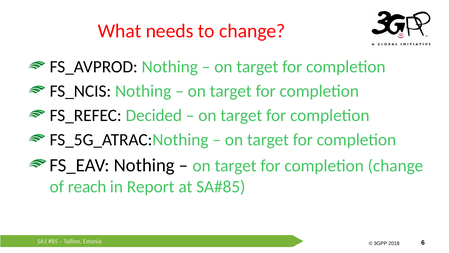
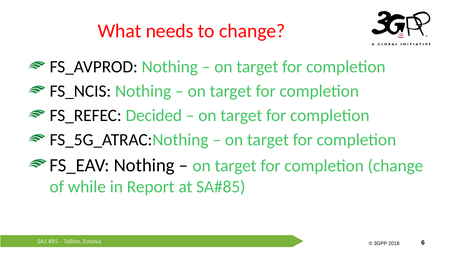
reach: reach -> while (87, 186)
